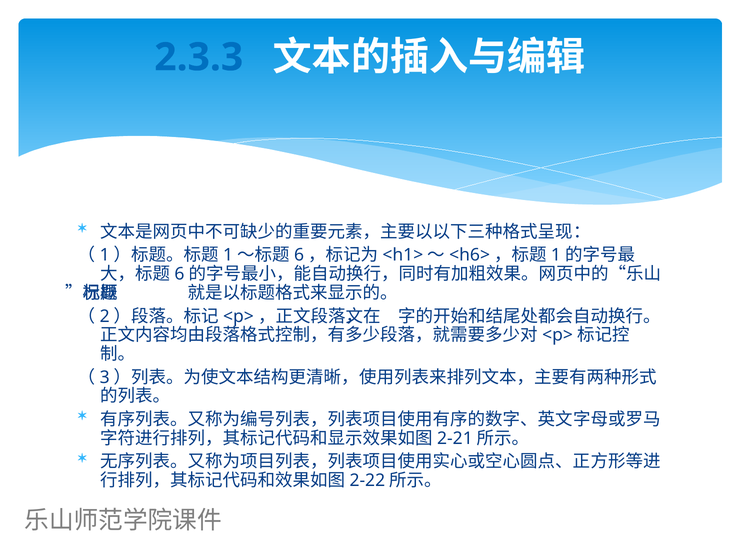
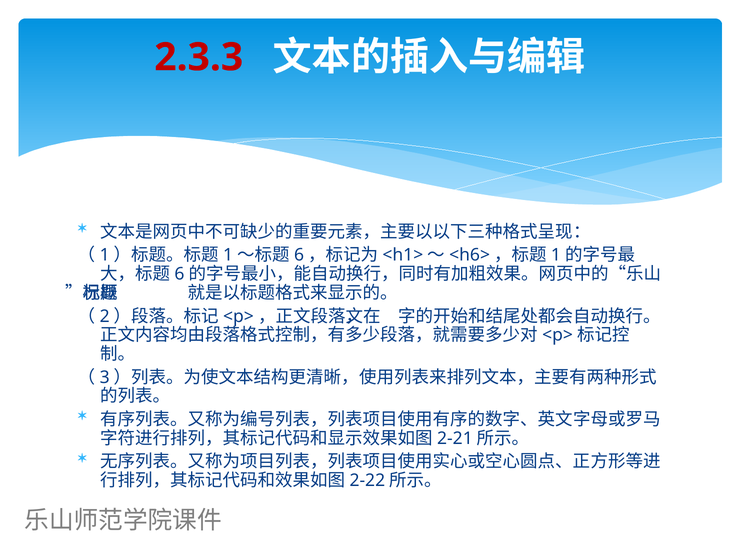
2.3.3 colour: blue -> red (199, 57)
